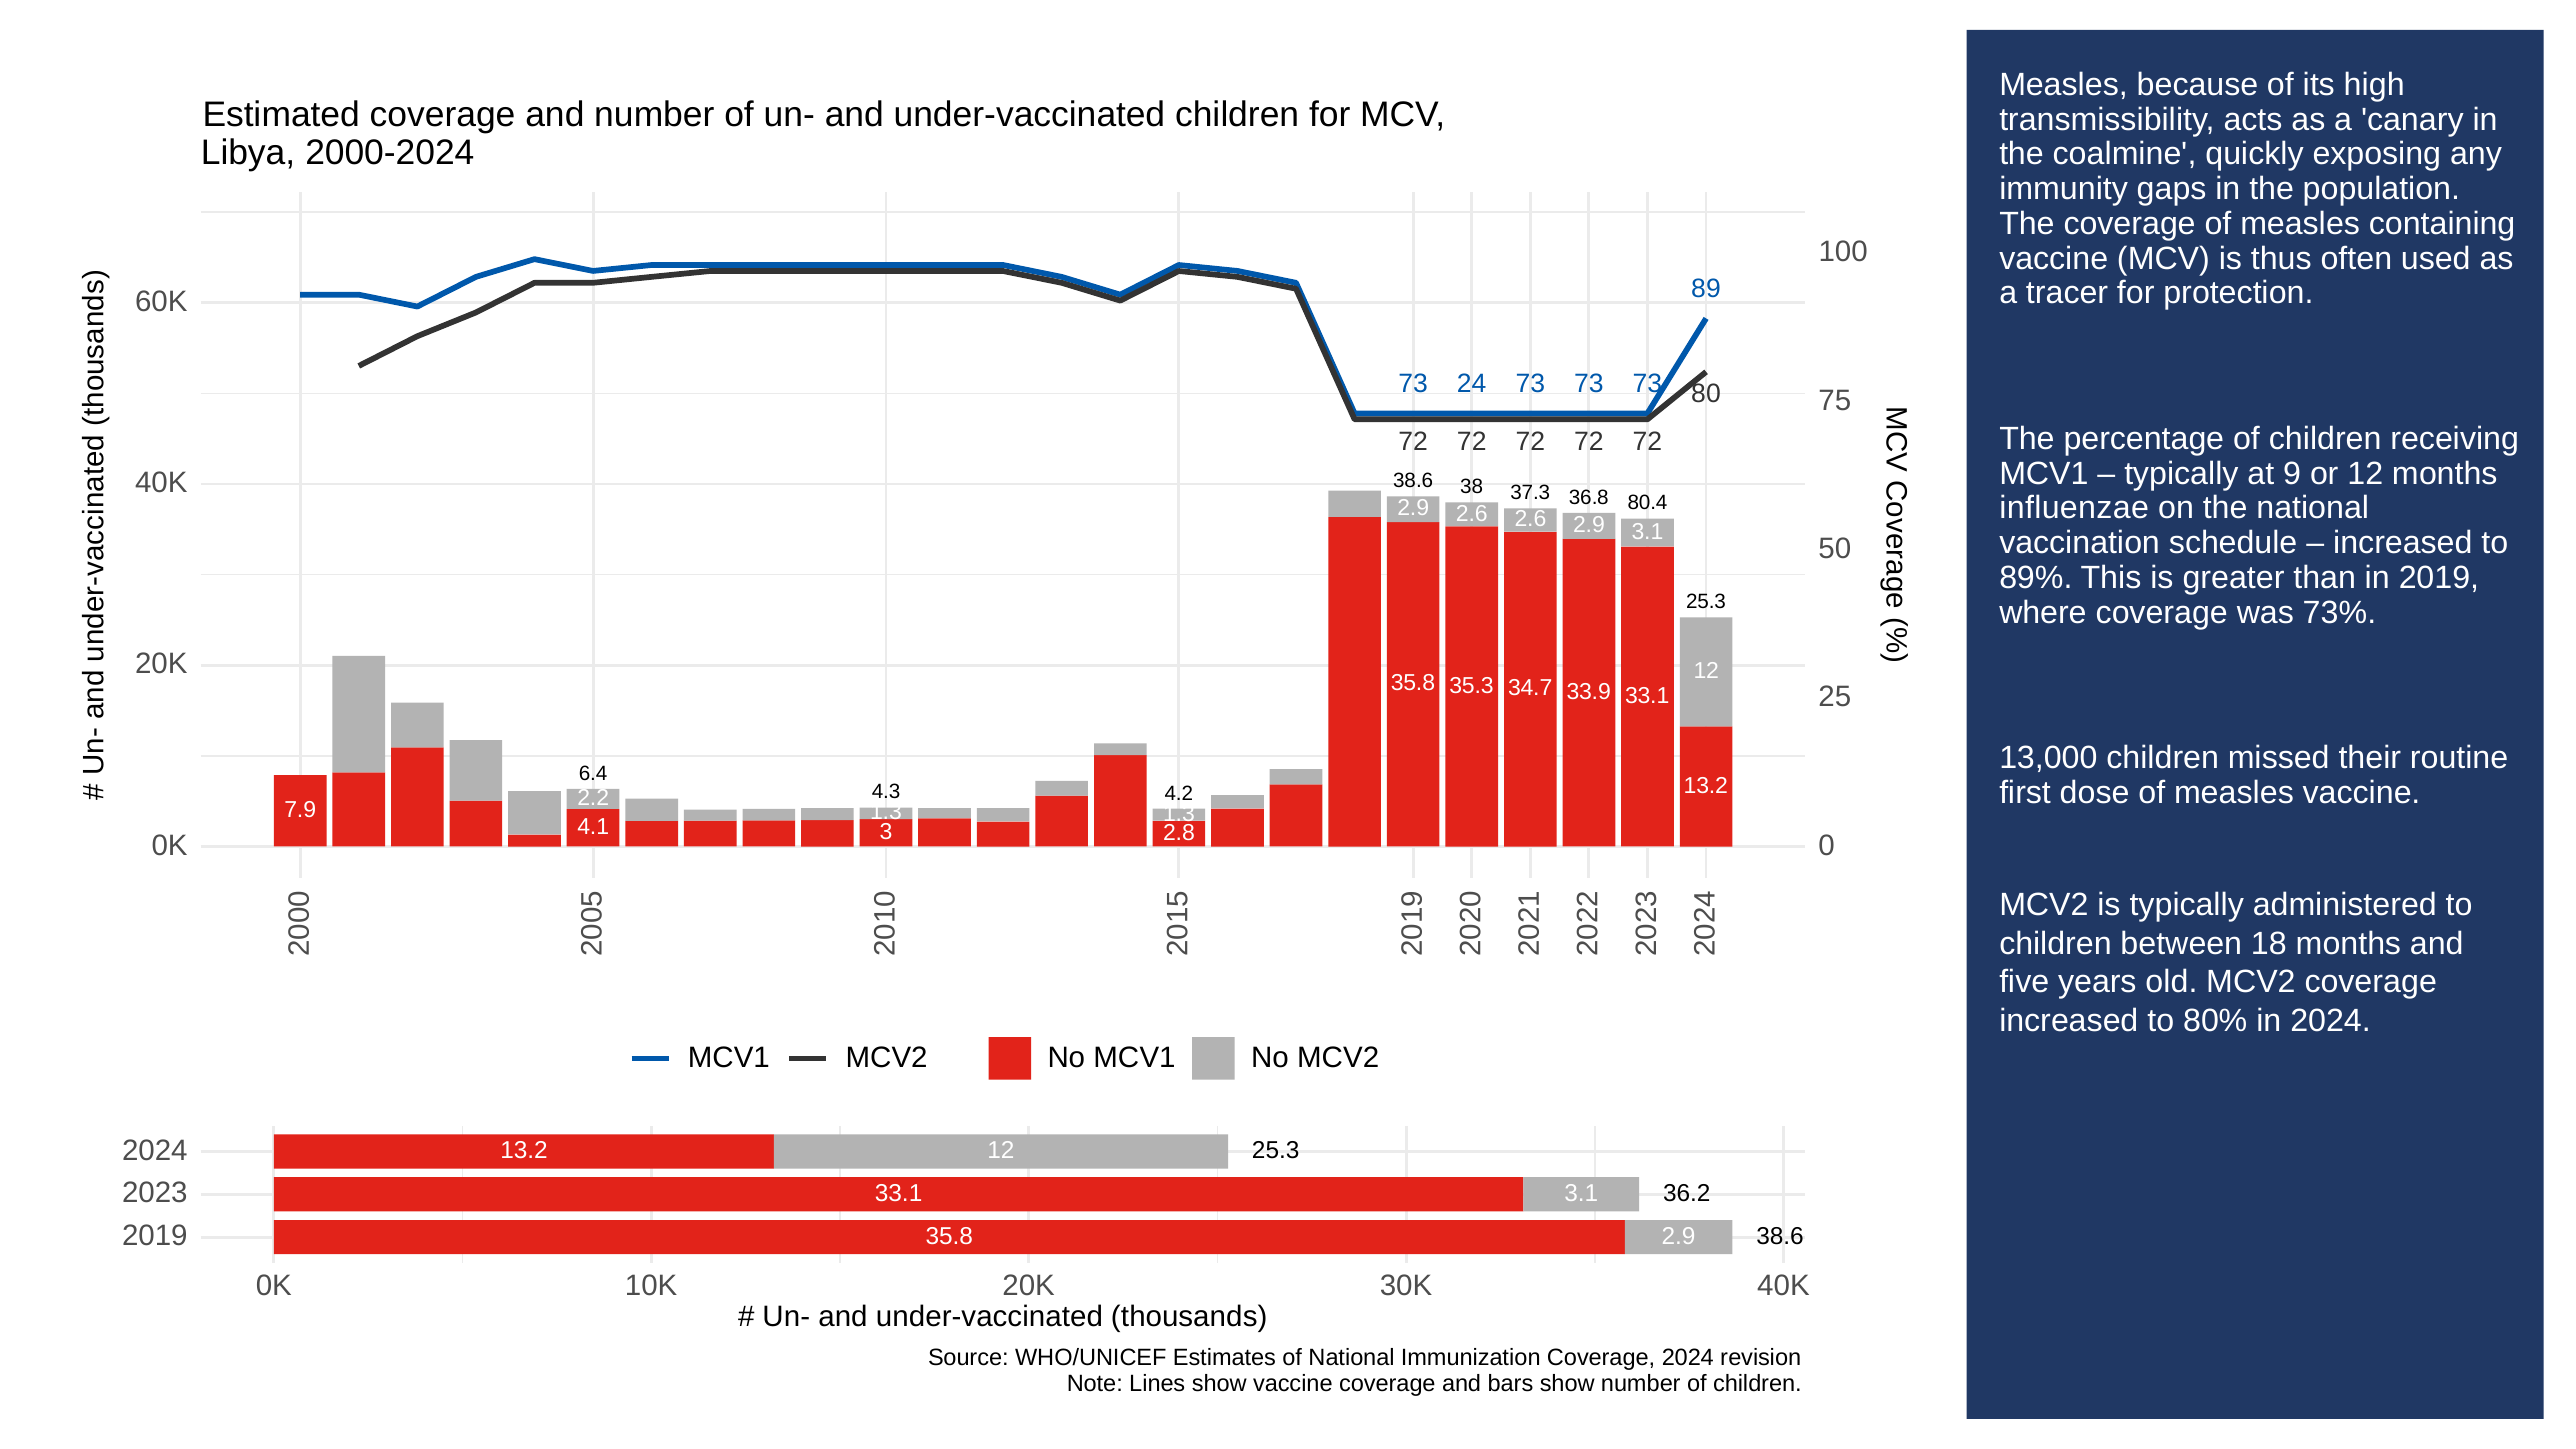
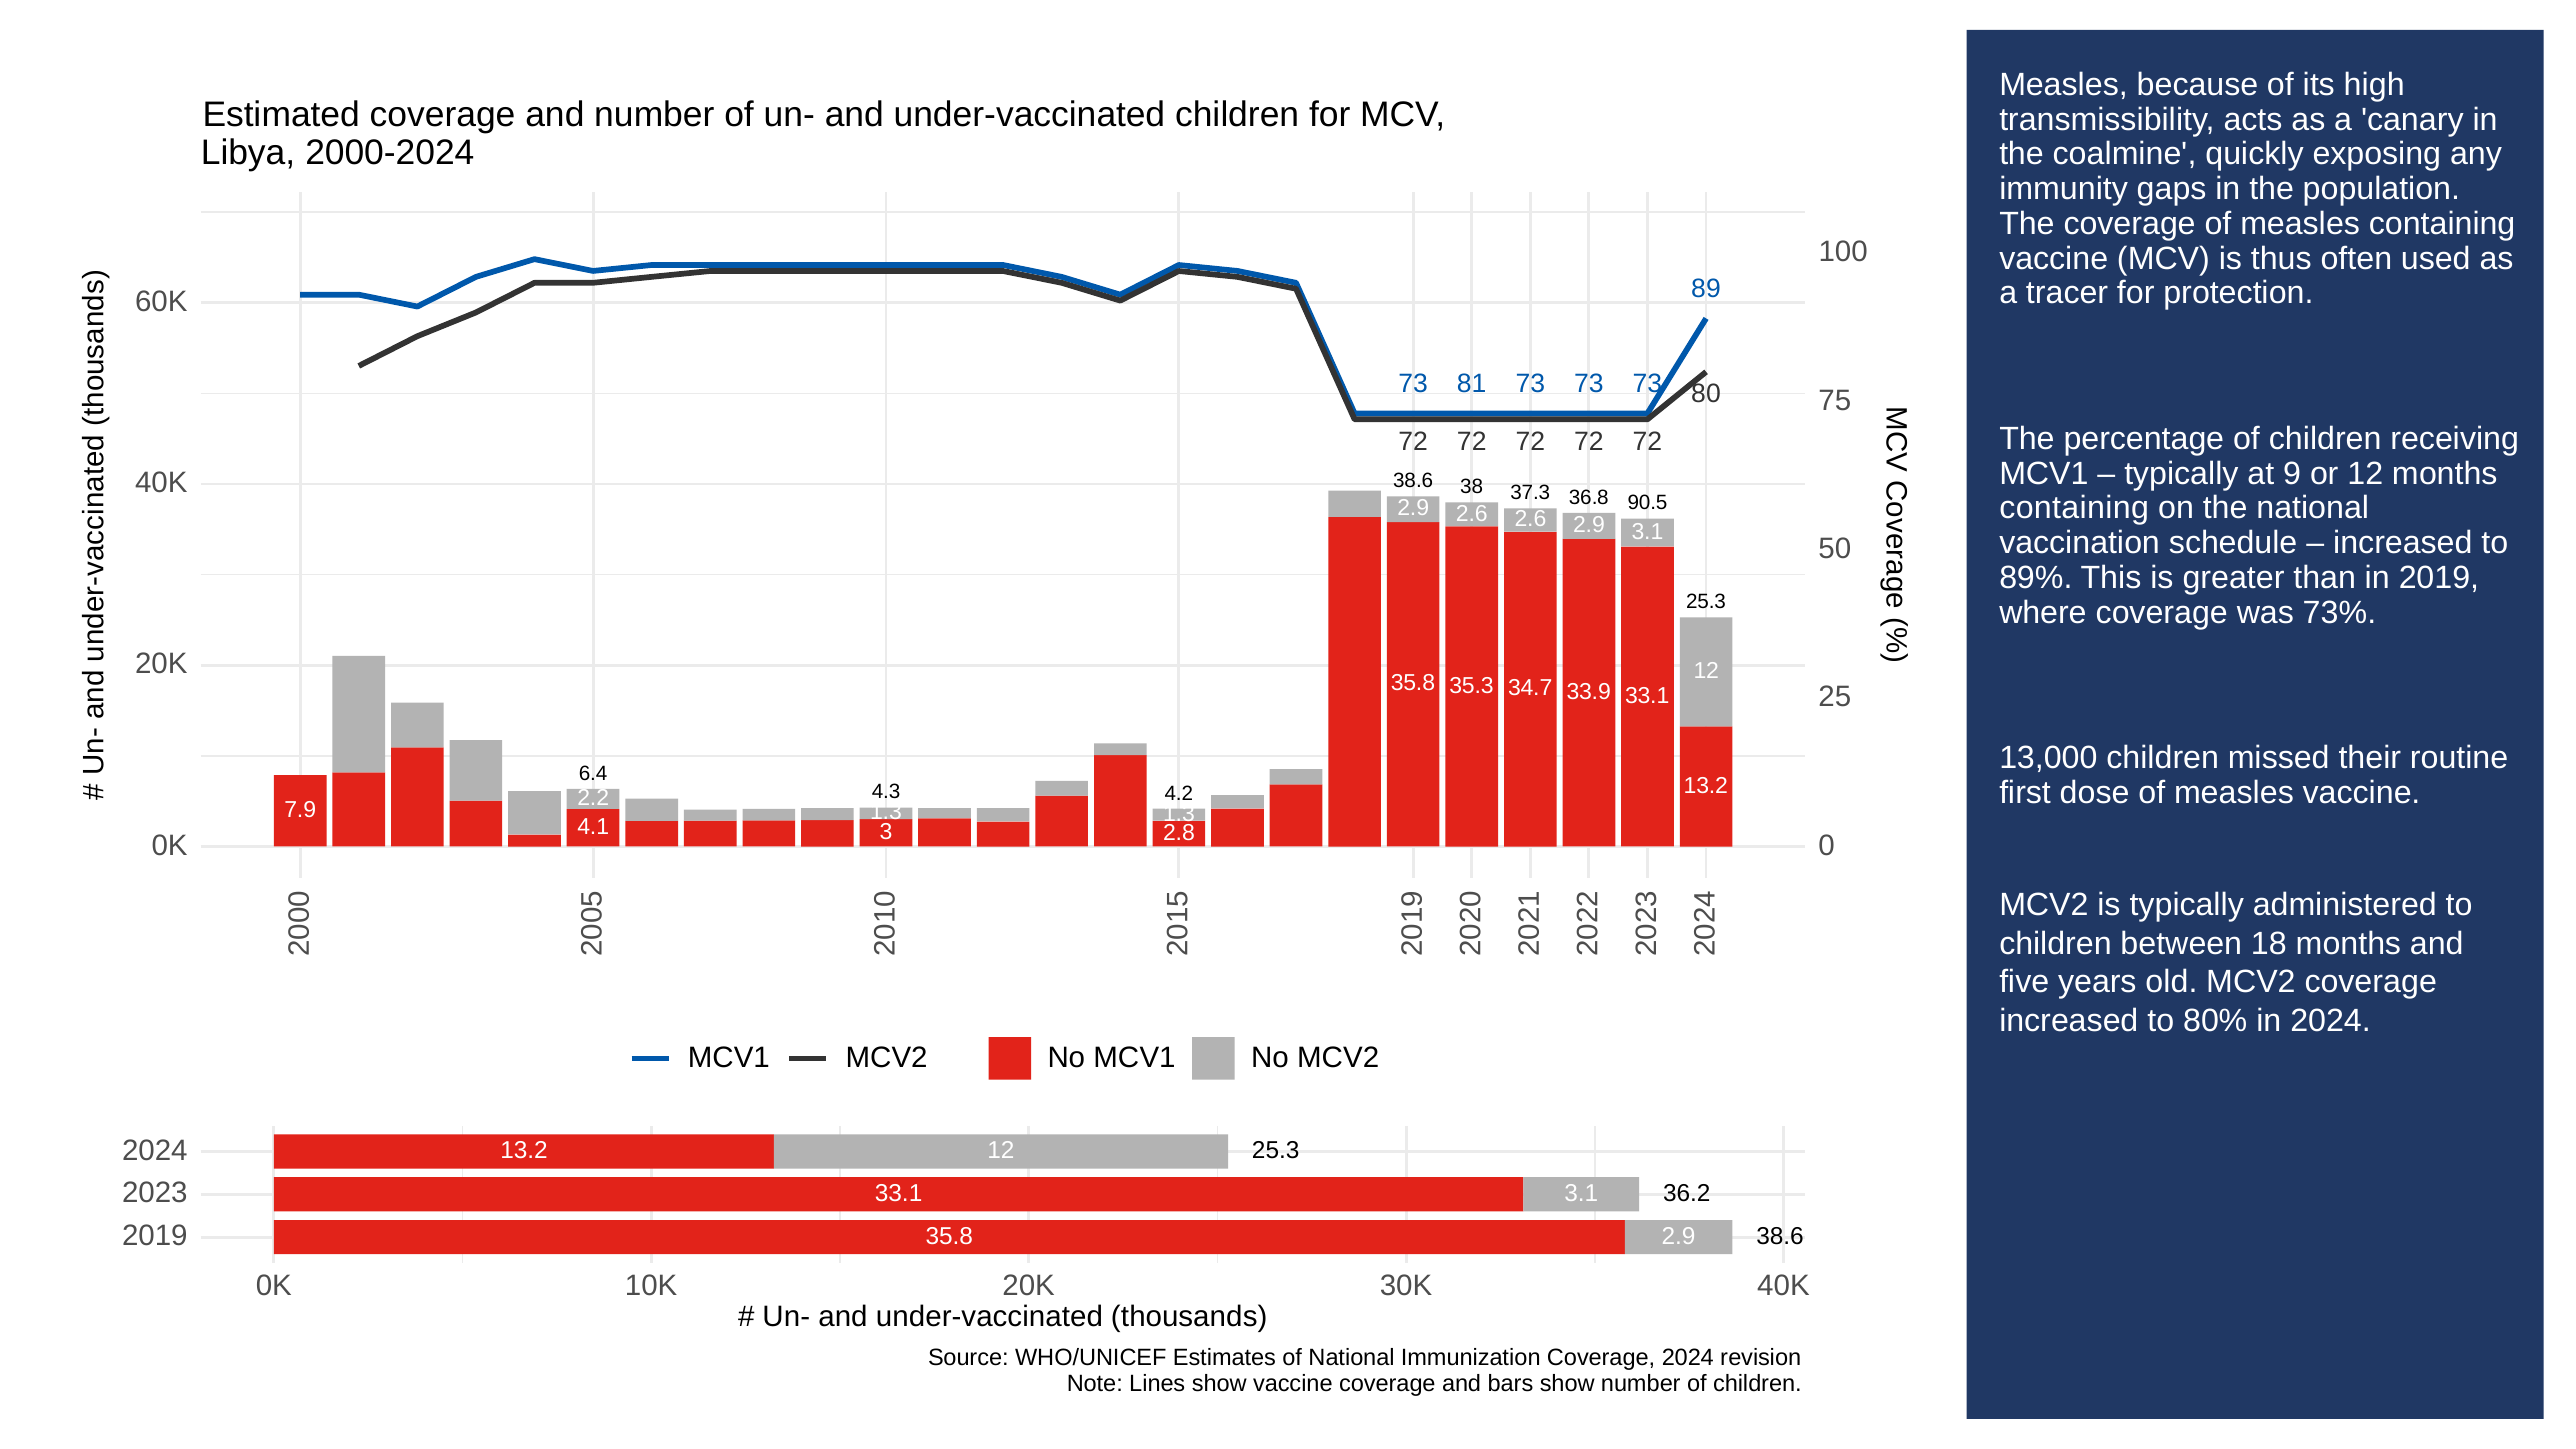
24: 24 -> 81 (1472, 384)
80.4: 80.4 -> 90.5 (1647, 503)
influenzae: influenzae -> containing (2074, 508)
